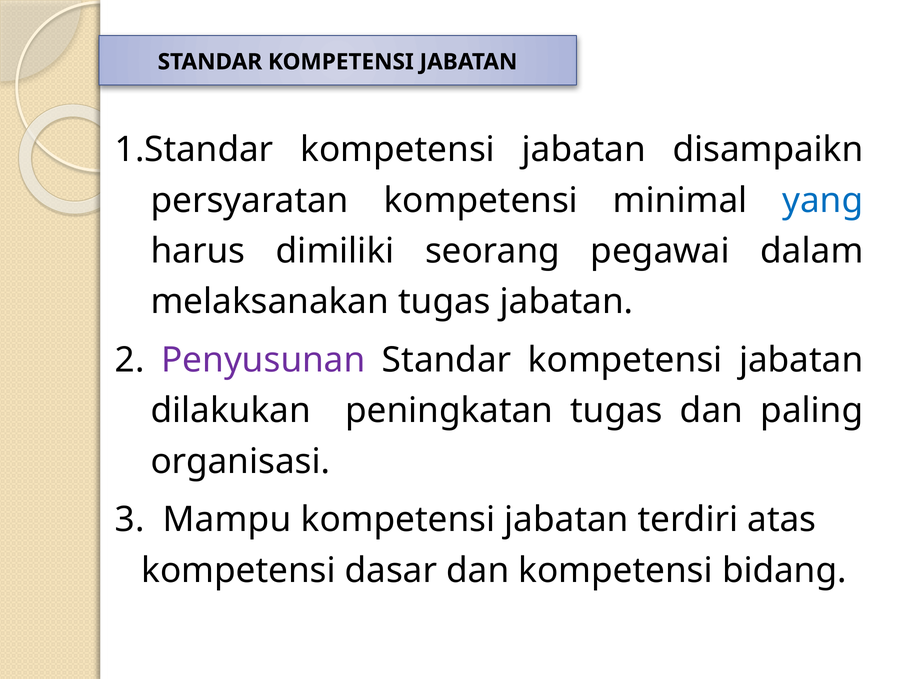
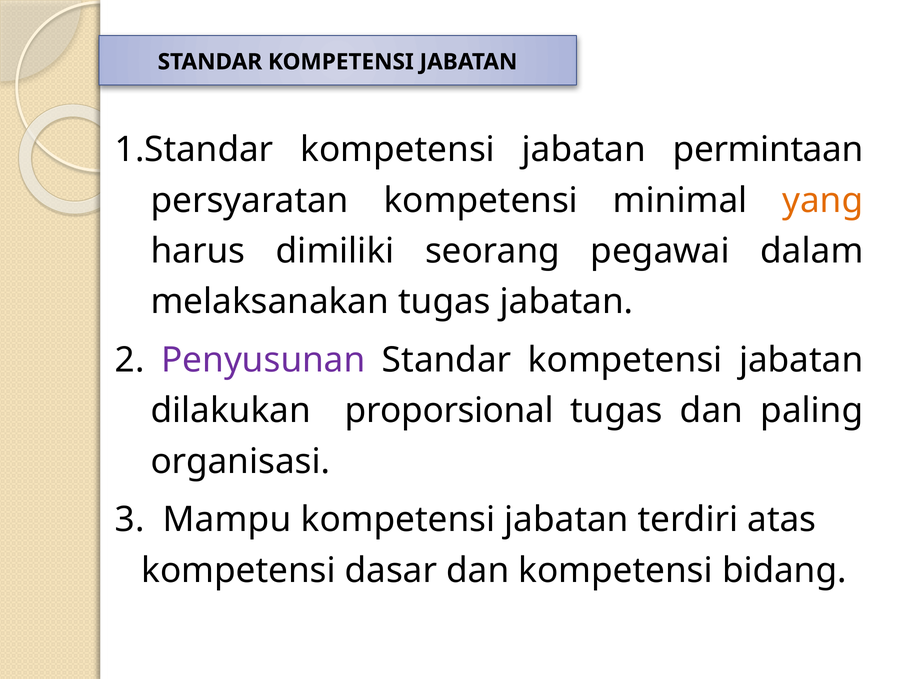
disampaikn: disampaikn -> permintaan (768, 150)
yang colour: blue -> orange (823, 200)
peningkatan: peningkatan -> proporsional (449, 411)
